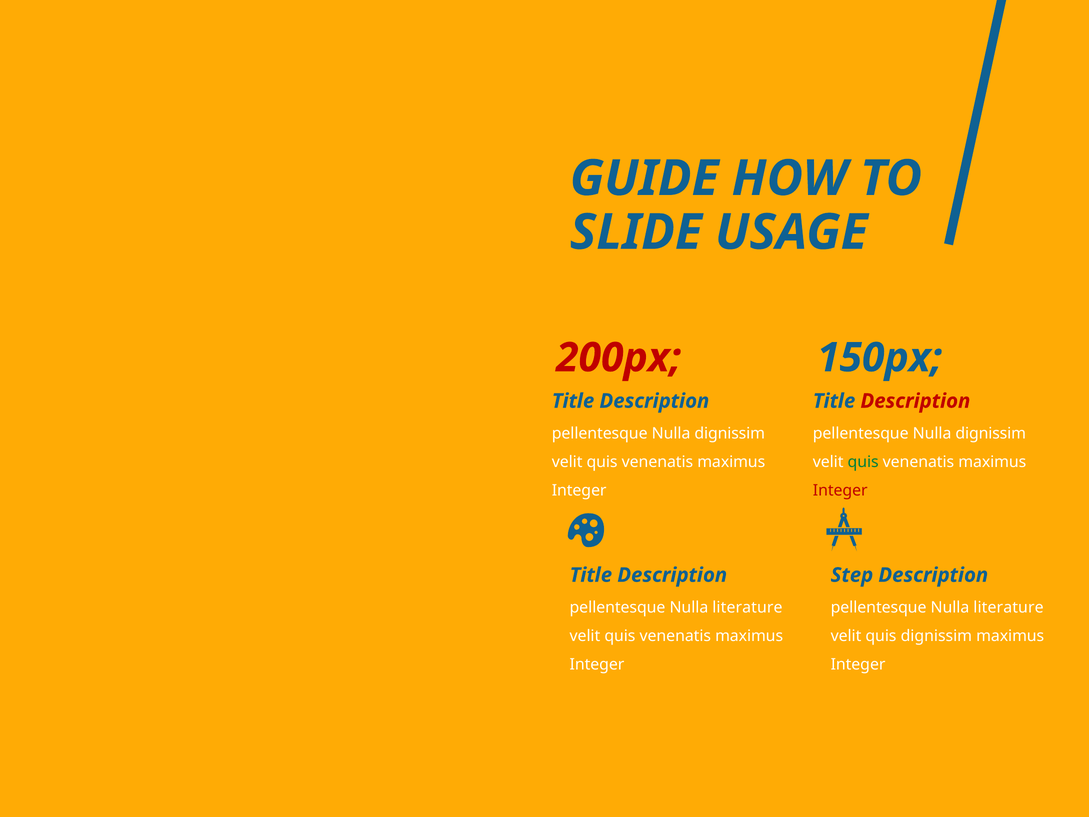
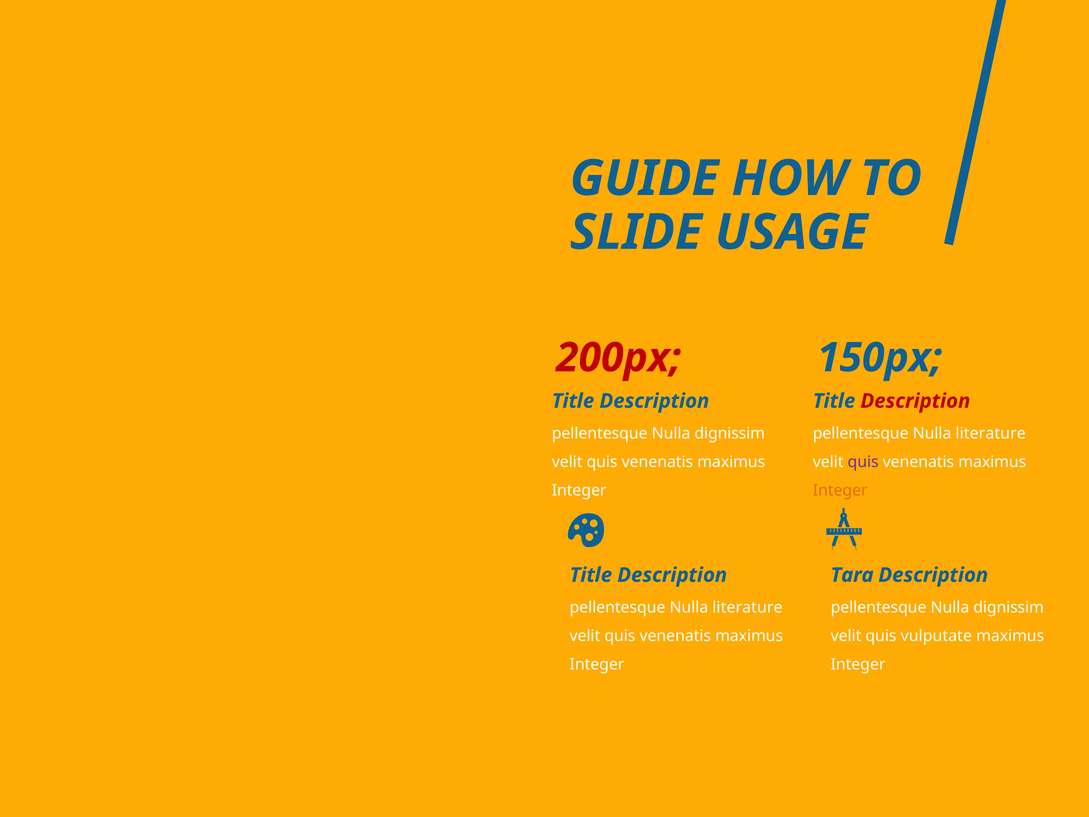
dignissim: dignissim -> literature (991, 433)
quis colour: green -> purple (863, 462)
Integer colour: red -> orange (840, 490)
Step: Step -> Tara (852, 575)
literature: literature -> dignissim (1009, 607)
quis dignissim: dignissim -> vulputate (936, 636)
